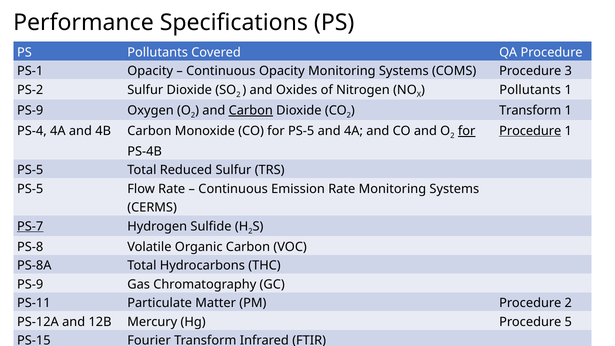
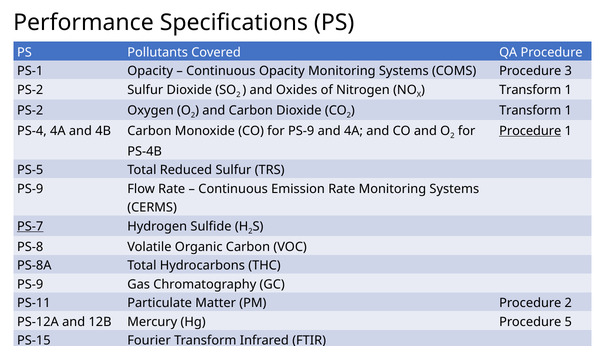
Pollutants: Pollutants -> Transform (530, 90)
PS-9: PS-9 -> PS-2 (30, 110)
Carbon underline: present -> none (251, 110)
for PS-5: PS-5 -> PS-9 (301, 131)
for underline: present -> none (467, 131)
PS-5: PS-5 -> PS-9 (30, 189)
